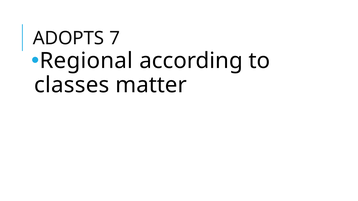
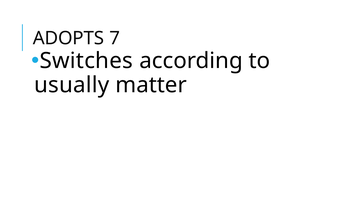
Regional: Regional -> Switches (86, 61)
classes: classes -> usually (72, 85)
